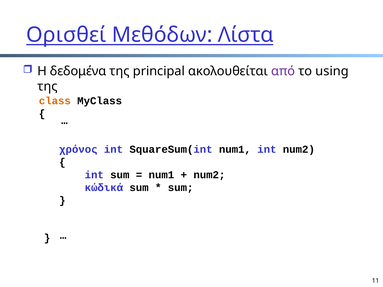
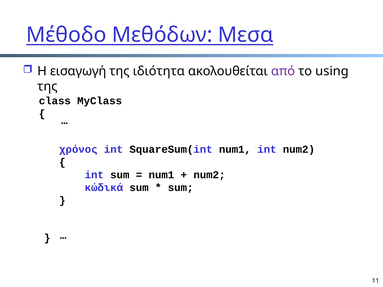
Ορισθεί: Ορισθεί -> Μέθοδο (66, 35)
Λίστα: Λίστα -> Μεσα (246, 35)
δεδομένα: δεδομένα -> εισαγωγή (78, 71)
principal: principal -> ιδιότητα (159, 71)
class colour: orange -> black (55, 101)
